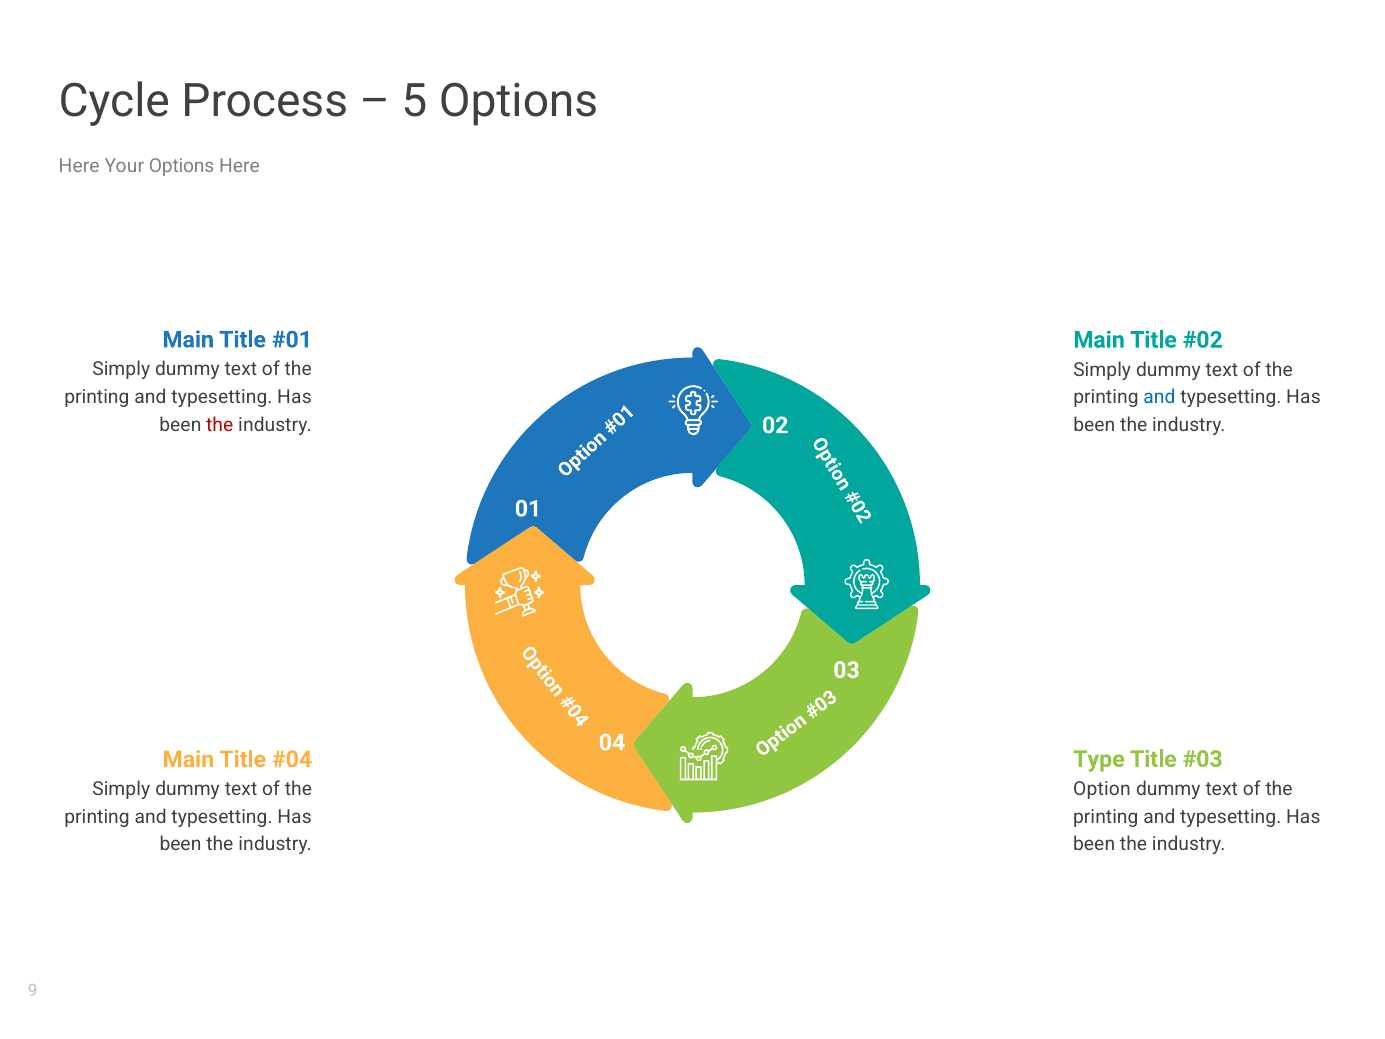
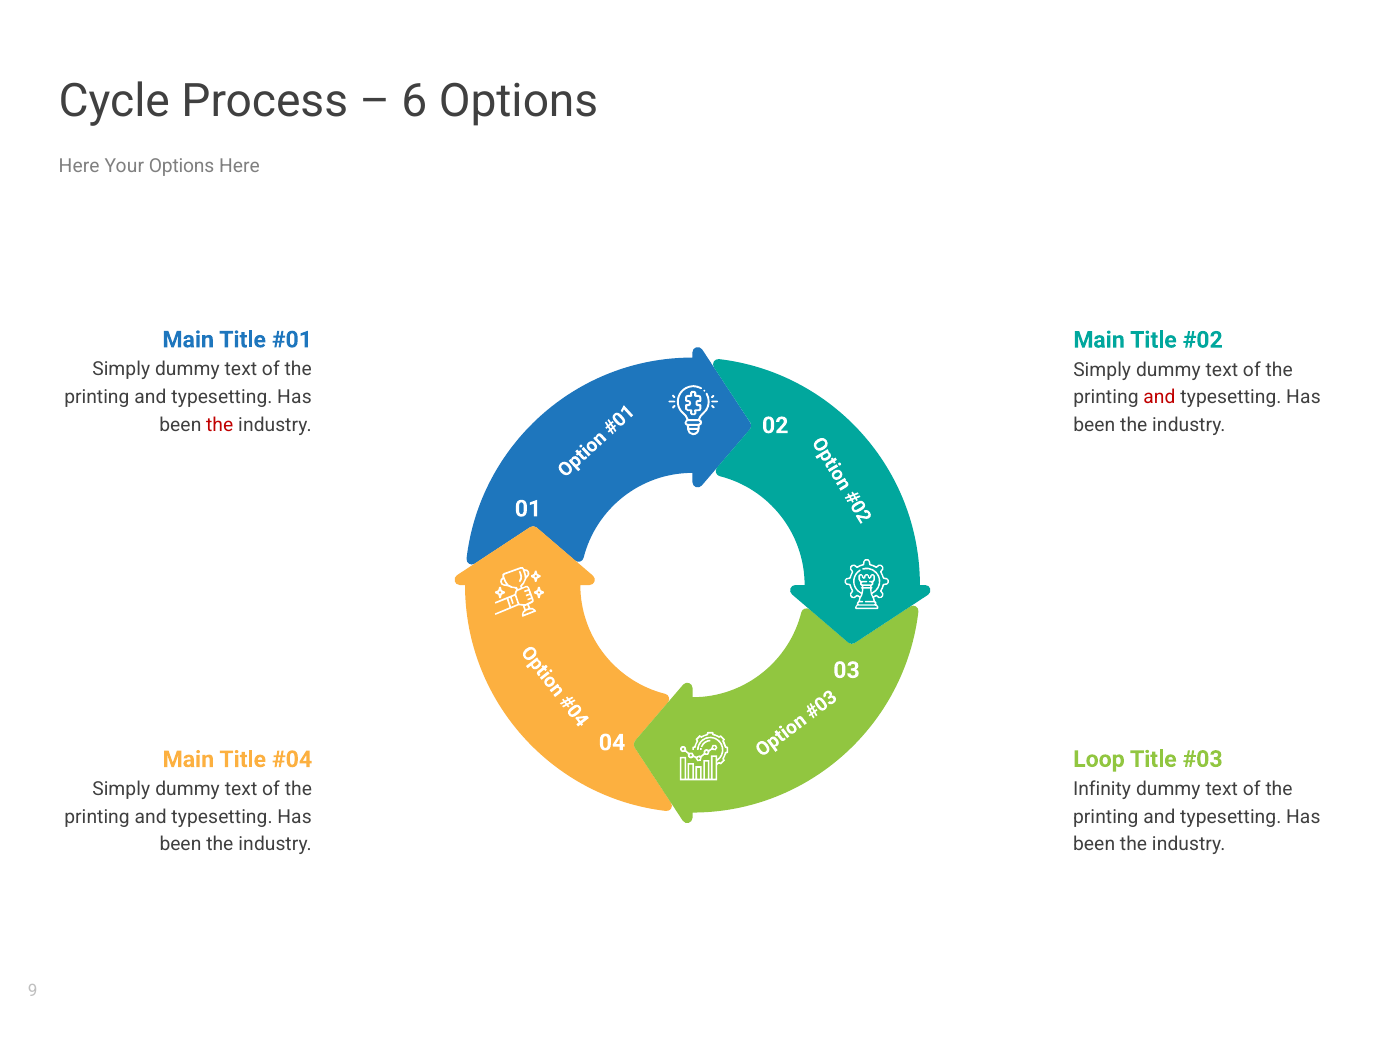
5: 5 -> 6 (414, 102)
and colour: blue -> red (1159, 397)
Type: Type -> Loop (1099, 759)
Option: Option -> Infinity (1102, 789)
